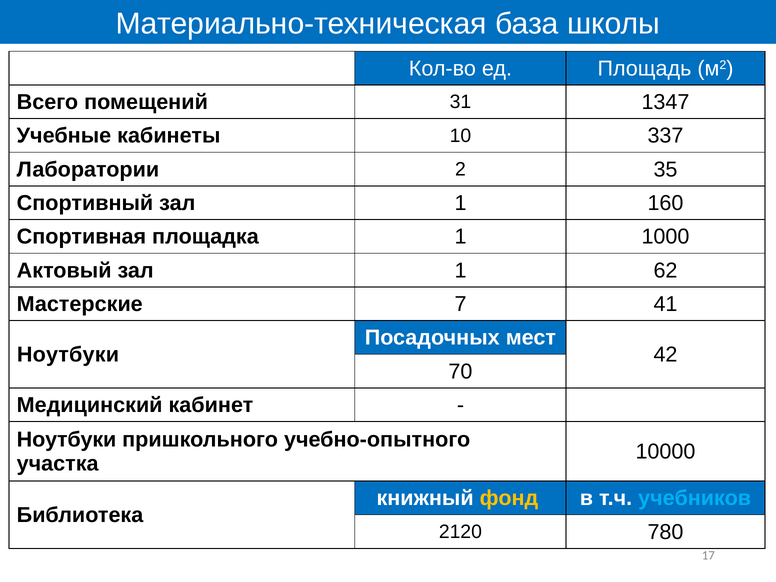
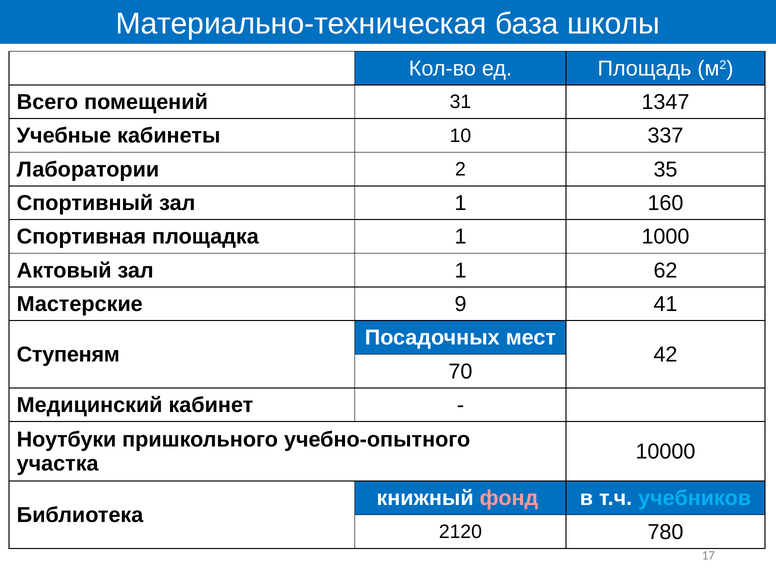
7: 7 -> 9 (461, 304)
Ноутбуки: Ноутбуки -> Ступеням (68, 355)
фонд colour: yellow -> pink (509, 498)
